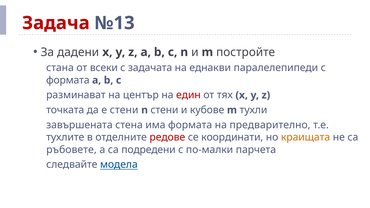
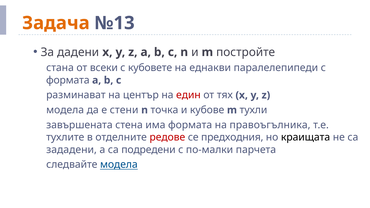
Задача colour: red -> orange (56, 23)
задачата: задачата -> кубовете (150, 68)
точката: точката -> модела (65, 110)
n стени: стени -> точка (164, 110)
предварително: предварително -> правоъгълника (270, 125)
координати: координати -> предходния (232, 137)
краищата colour: orange -> black (306, 137)
ръбовете: ръбовете -> зададени (71, 150)
